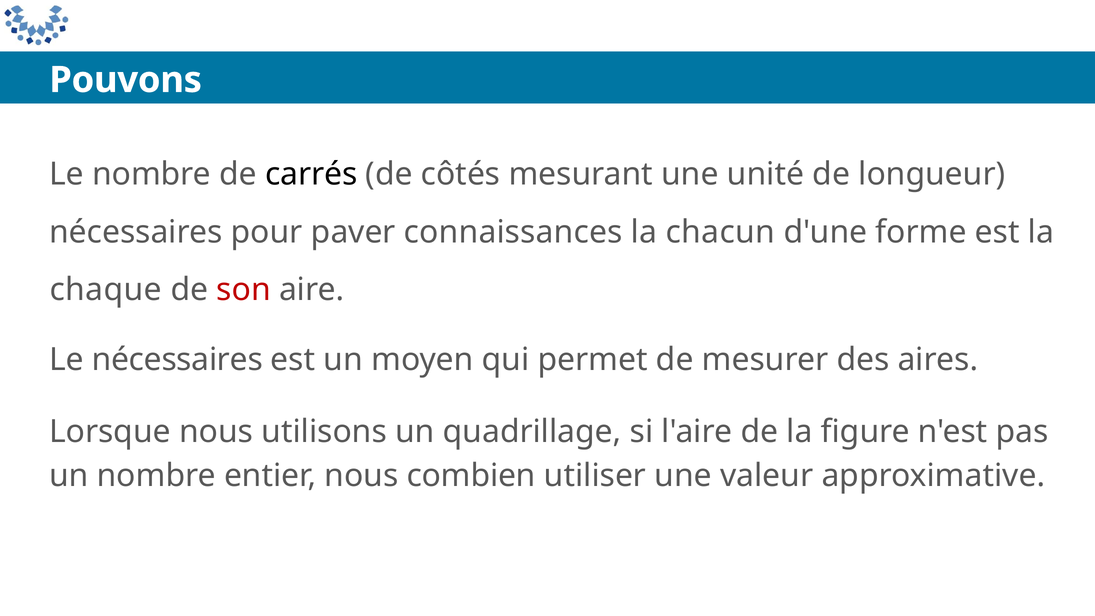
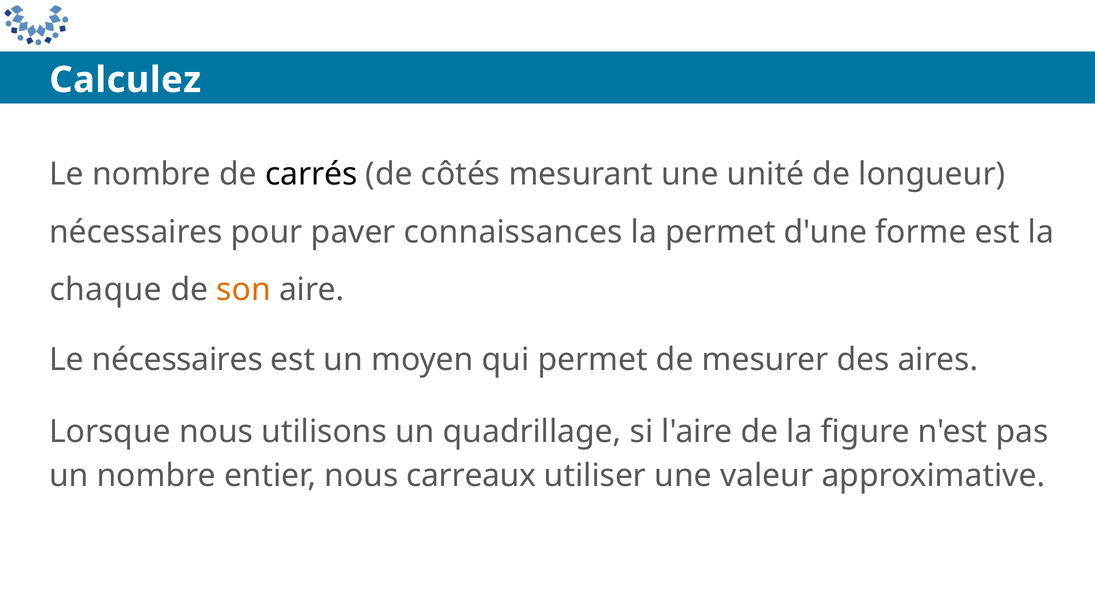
Pouvons: Pouvons -> Calculez (125, 80)
la chacun: chacun -> permet (720, 232)
son colour: red -> orange (244, 289)
combien: combien -> carreaux (471, 476)
